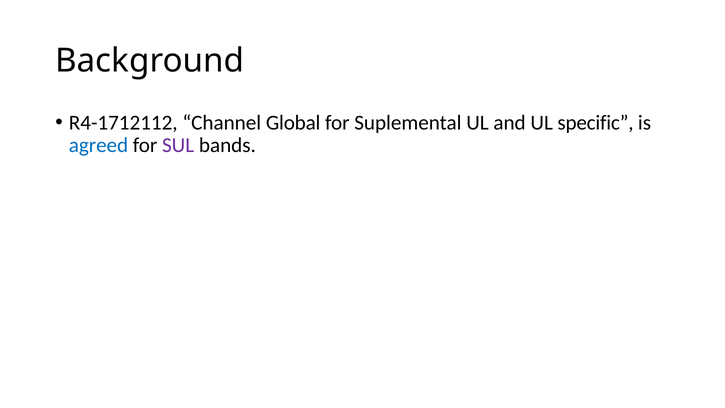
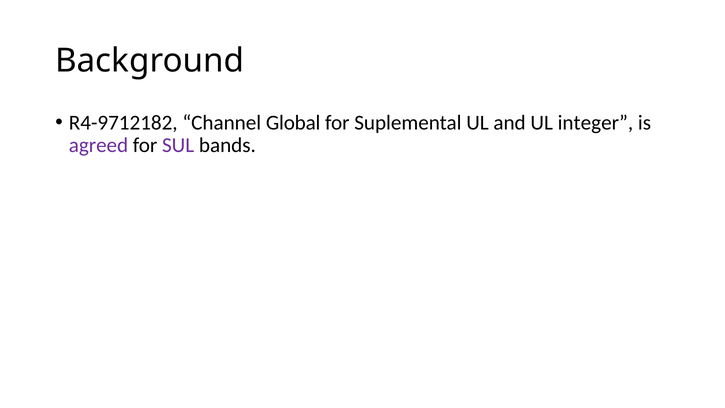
R4-1712112: R4-1712112 -> R4-9712182 (123, 123)
specific: specific -> integer (595, 123)
agreed colour: blue -> purple (99, 145)
